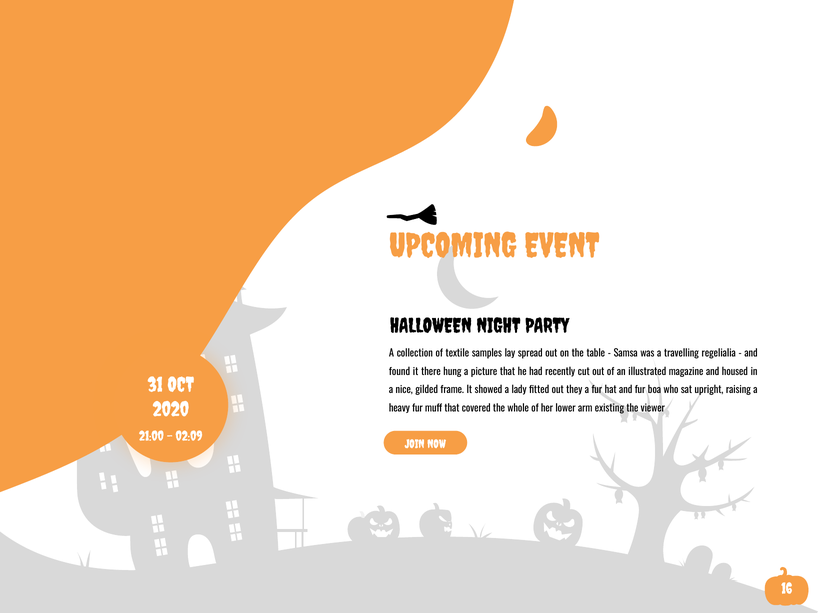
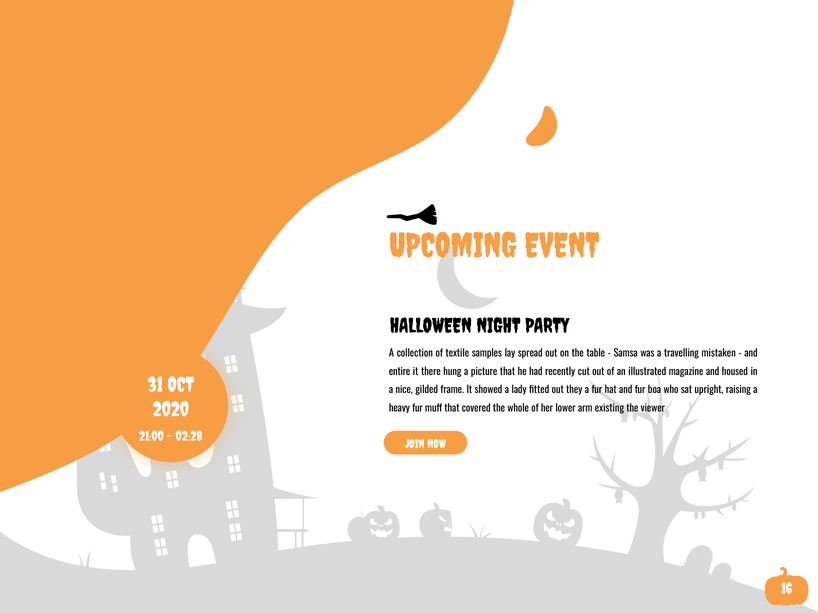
regelialia: regelialia -> mistaken (719, 353)
found: found -> entire (400, 372)
02:09: 02:09 -> 02:28 (189, 437)
